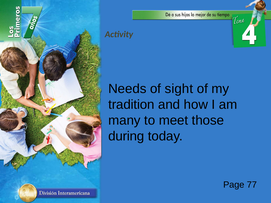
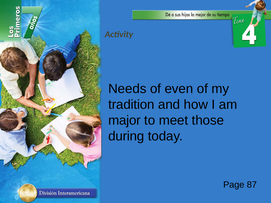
sight: sight -> even (179, 89)
many: many -> major (124, 121)
77: 77 -> 87 (252, 185)
